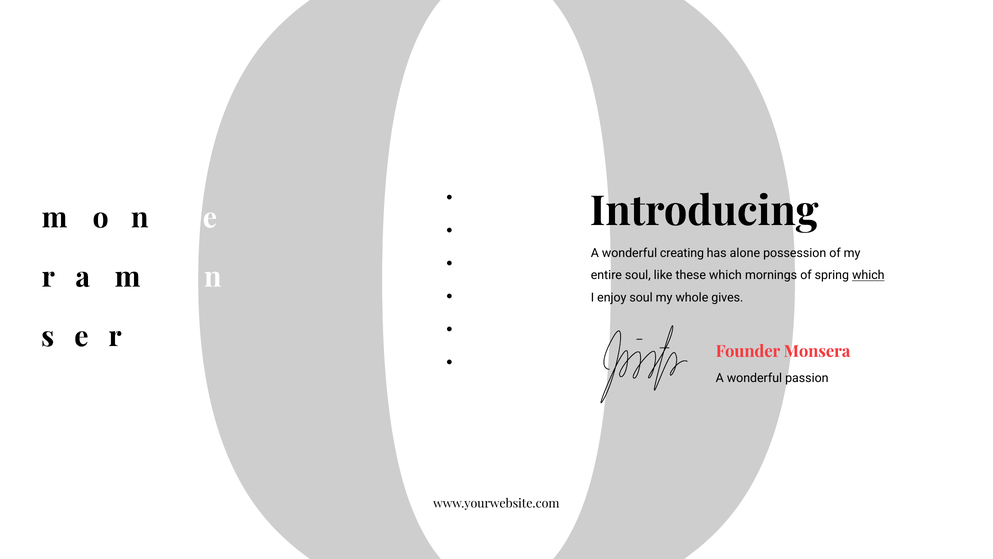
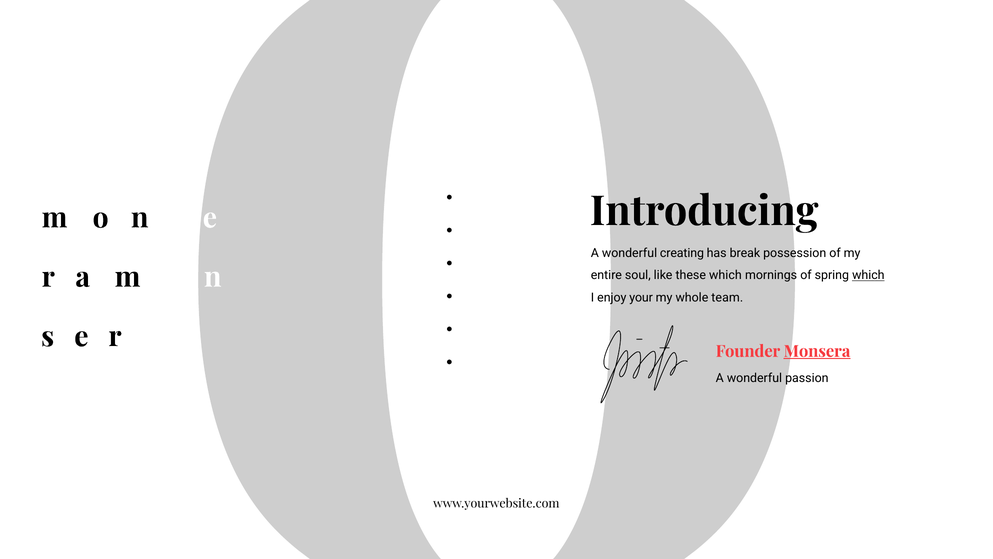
alone: alone -> break (745, 253)
enjoy soul: soul -> your (641, 297)
gives: gives -> team (727, 297)
Monsera underline: none -> present (817, 351)
